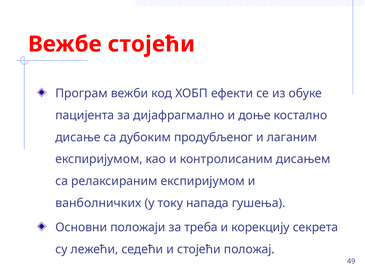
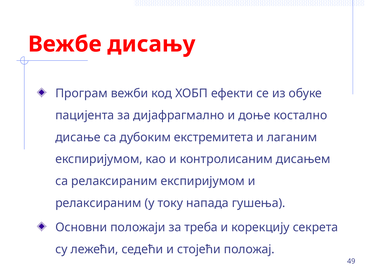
Вежбе стојећи: стојећи -> дисању (151, 44)
продубљеног: продубљеног -> екстремитета (214, 137)
ванболничких: ванболничких -> релаксираним (98, 203)
